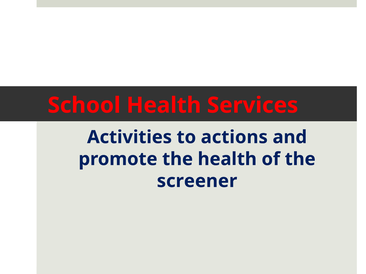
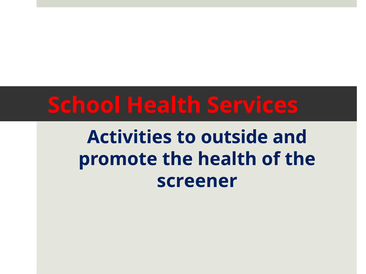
actions: actions -> outside (234, 137)
